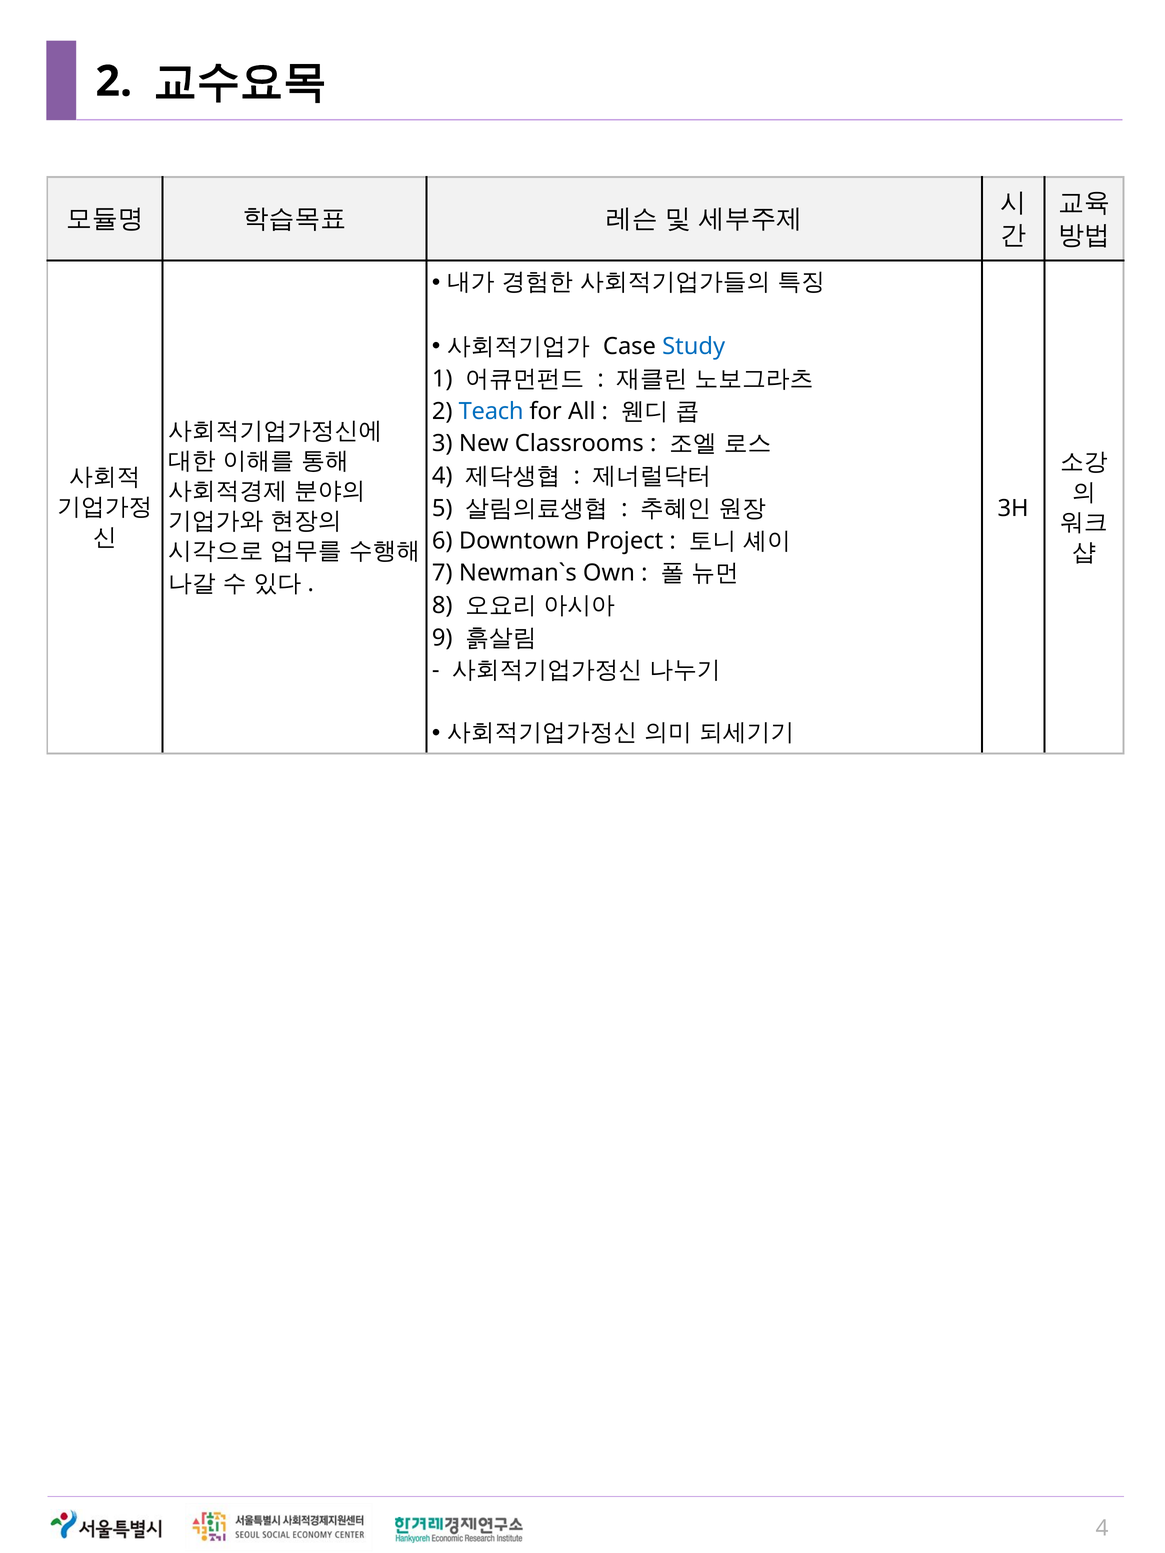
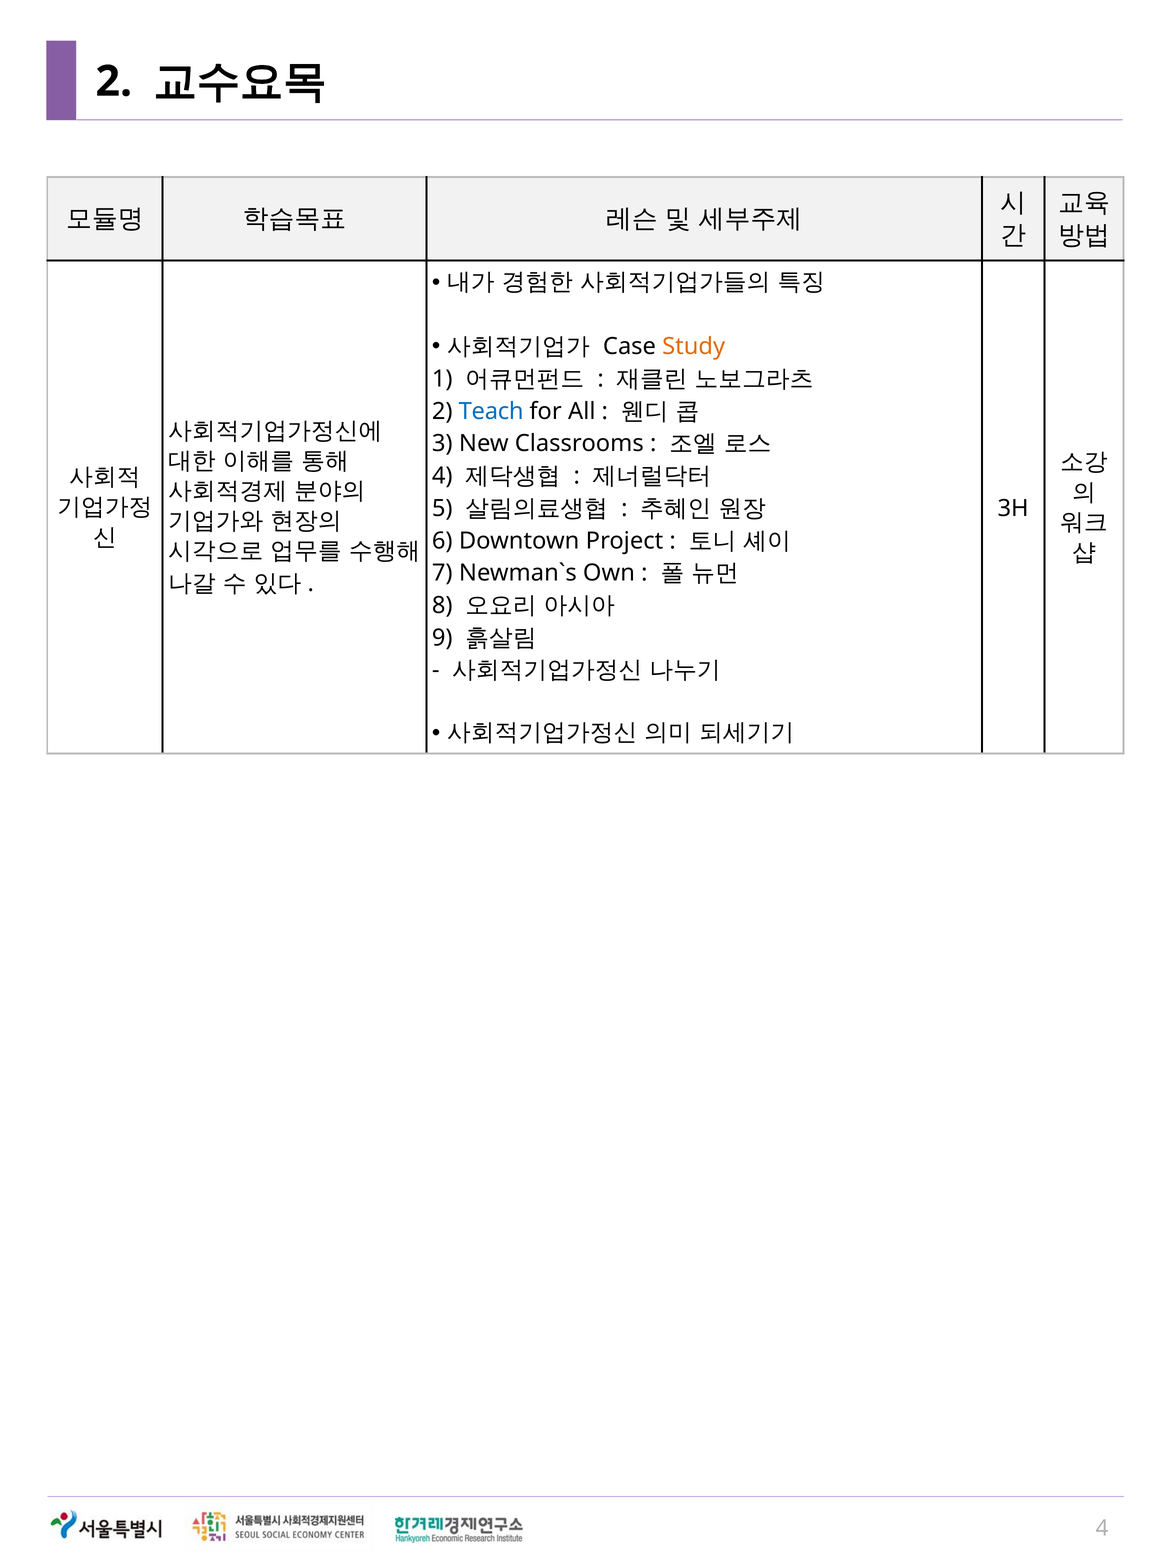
Study colour: blue -> orange (694, 347)
